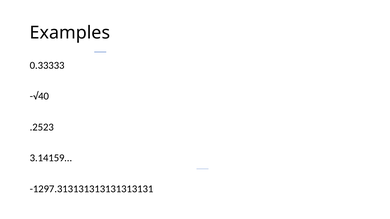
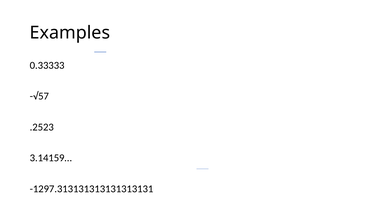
-√40: -√40 -> -√57 (39, 96)
